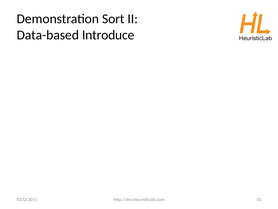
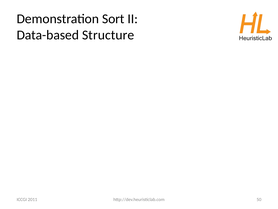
Introduce: Introduce -> Structure (108, 35)
